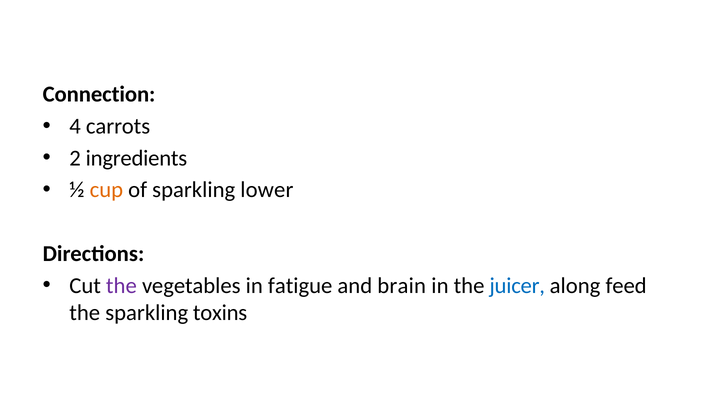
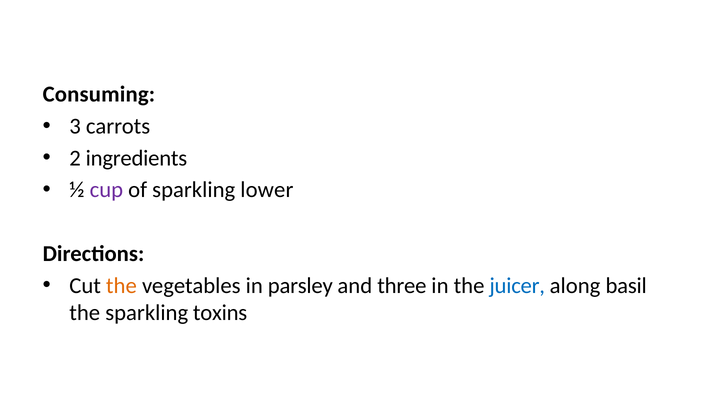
Connection: Connection -> Consuming (99, 94)
4: 4 -> 3 (75, 126)
cup colour: orange -> purple (106, 190)
the colour: purple -> orange (121, 286)
fatigue: fatigue -> parsley (300, 286)
brain: brain -> three (402, 286)
feed: feed -> basil (626, 286)
